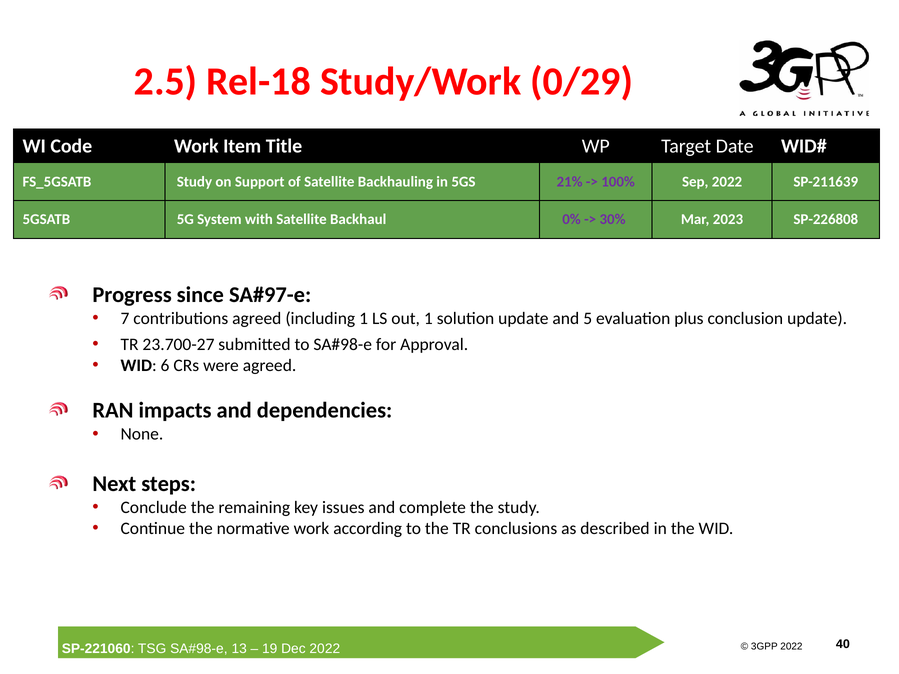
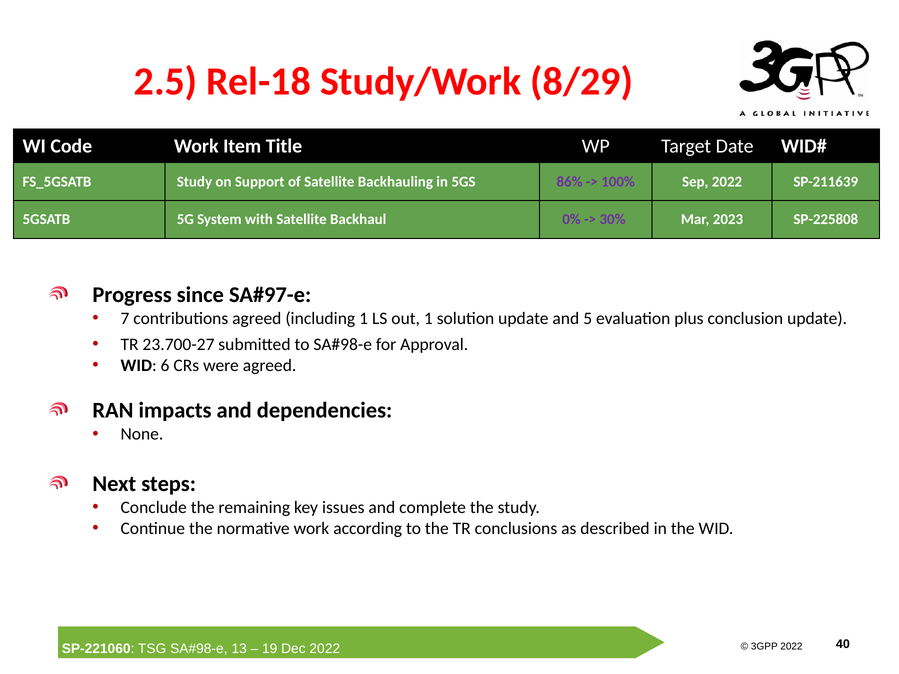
0/29: 0/29 -> 8/29 (582, 81)
21%: 21% -> 86% (570, 182)
SP-226808: SP-226808 -> SP-225808 (826, 220)
